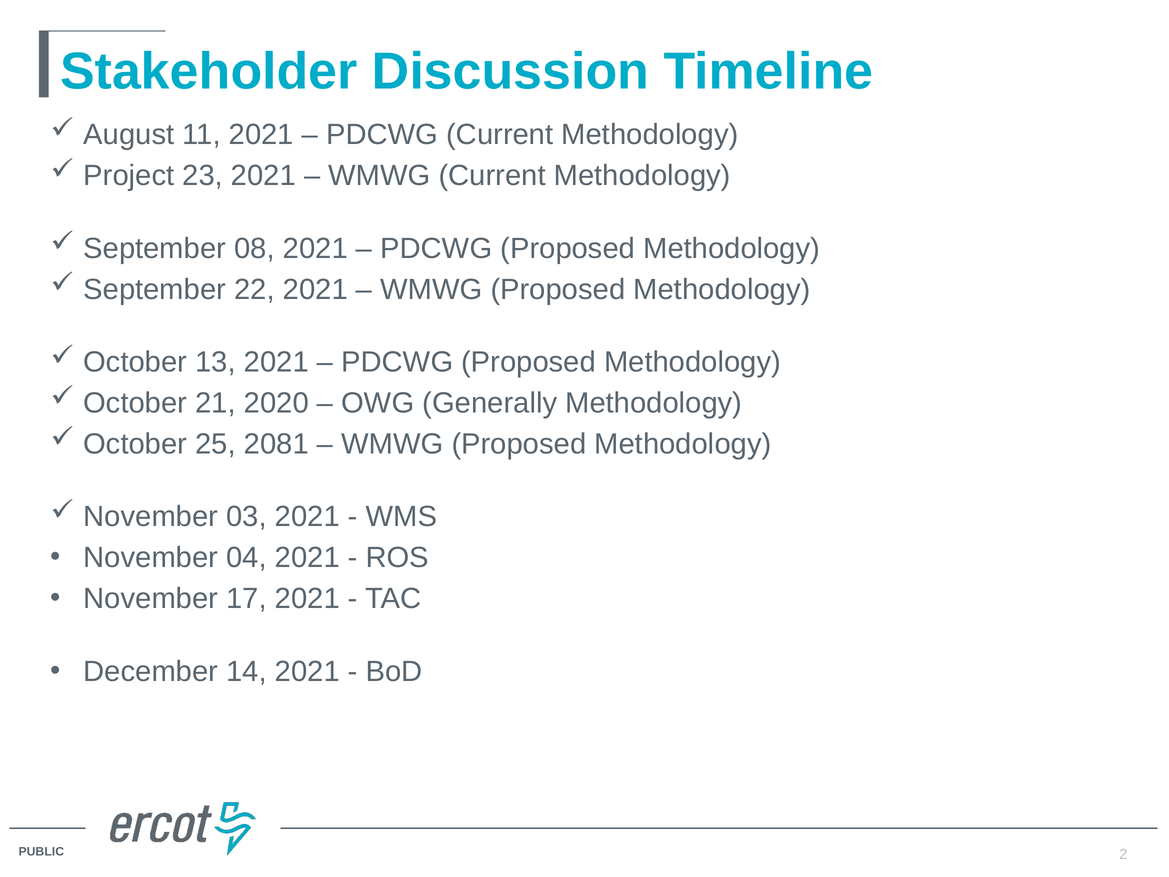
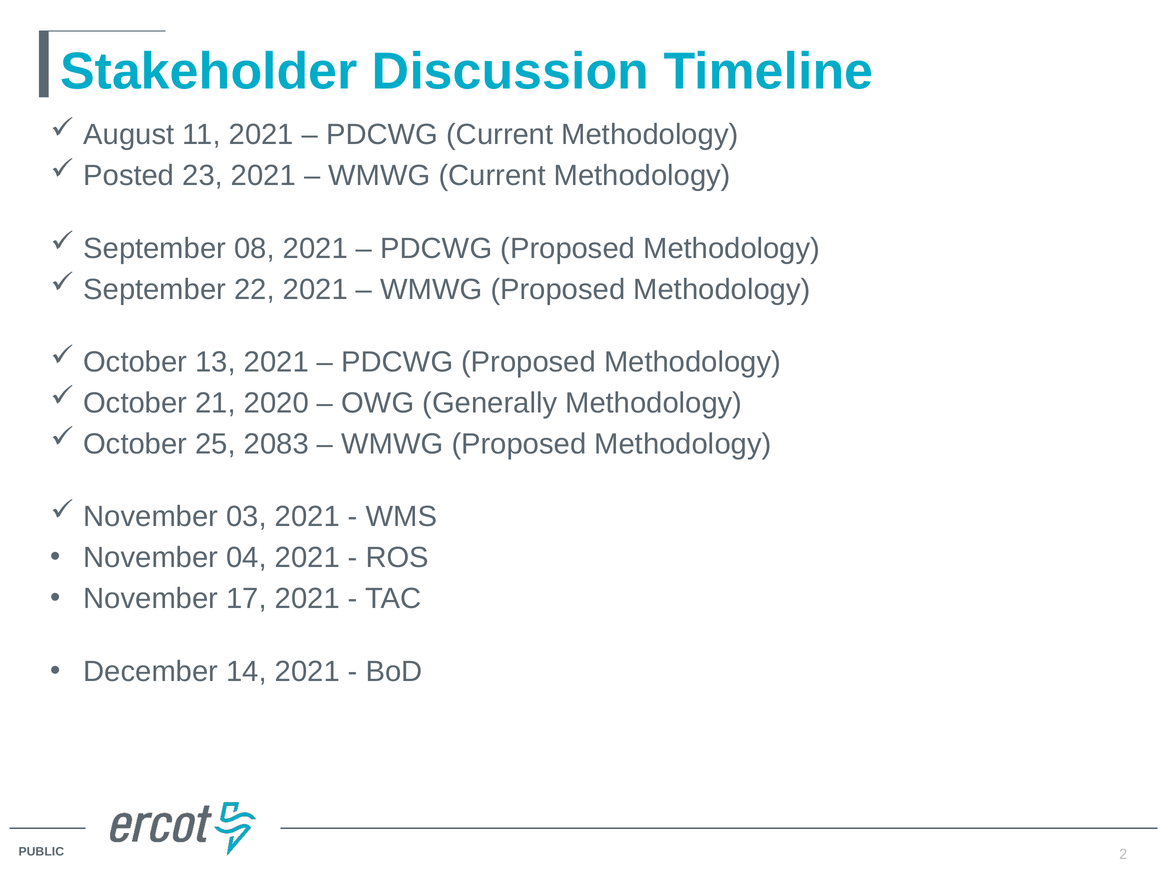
Project: Project -> Posted (129, 176)
2081: 2081 -> 2083 (276, 444)
